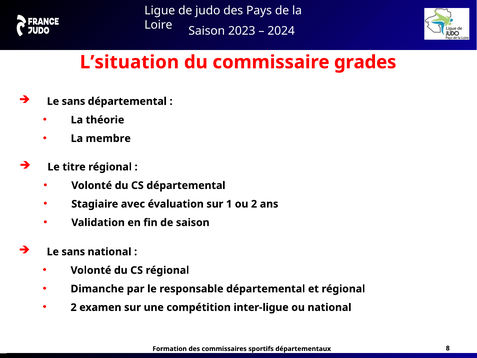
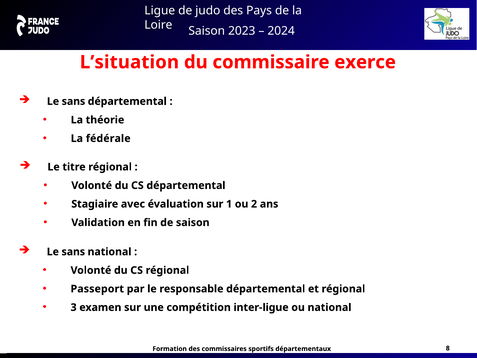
grades: grades -> exerce (365, 62)
membre: membre -> fédérale (108, 138)
Dimanche: Dimanche -> Passeport (97, 289)
2: 2 -> 3 (74, 307)
